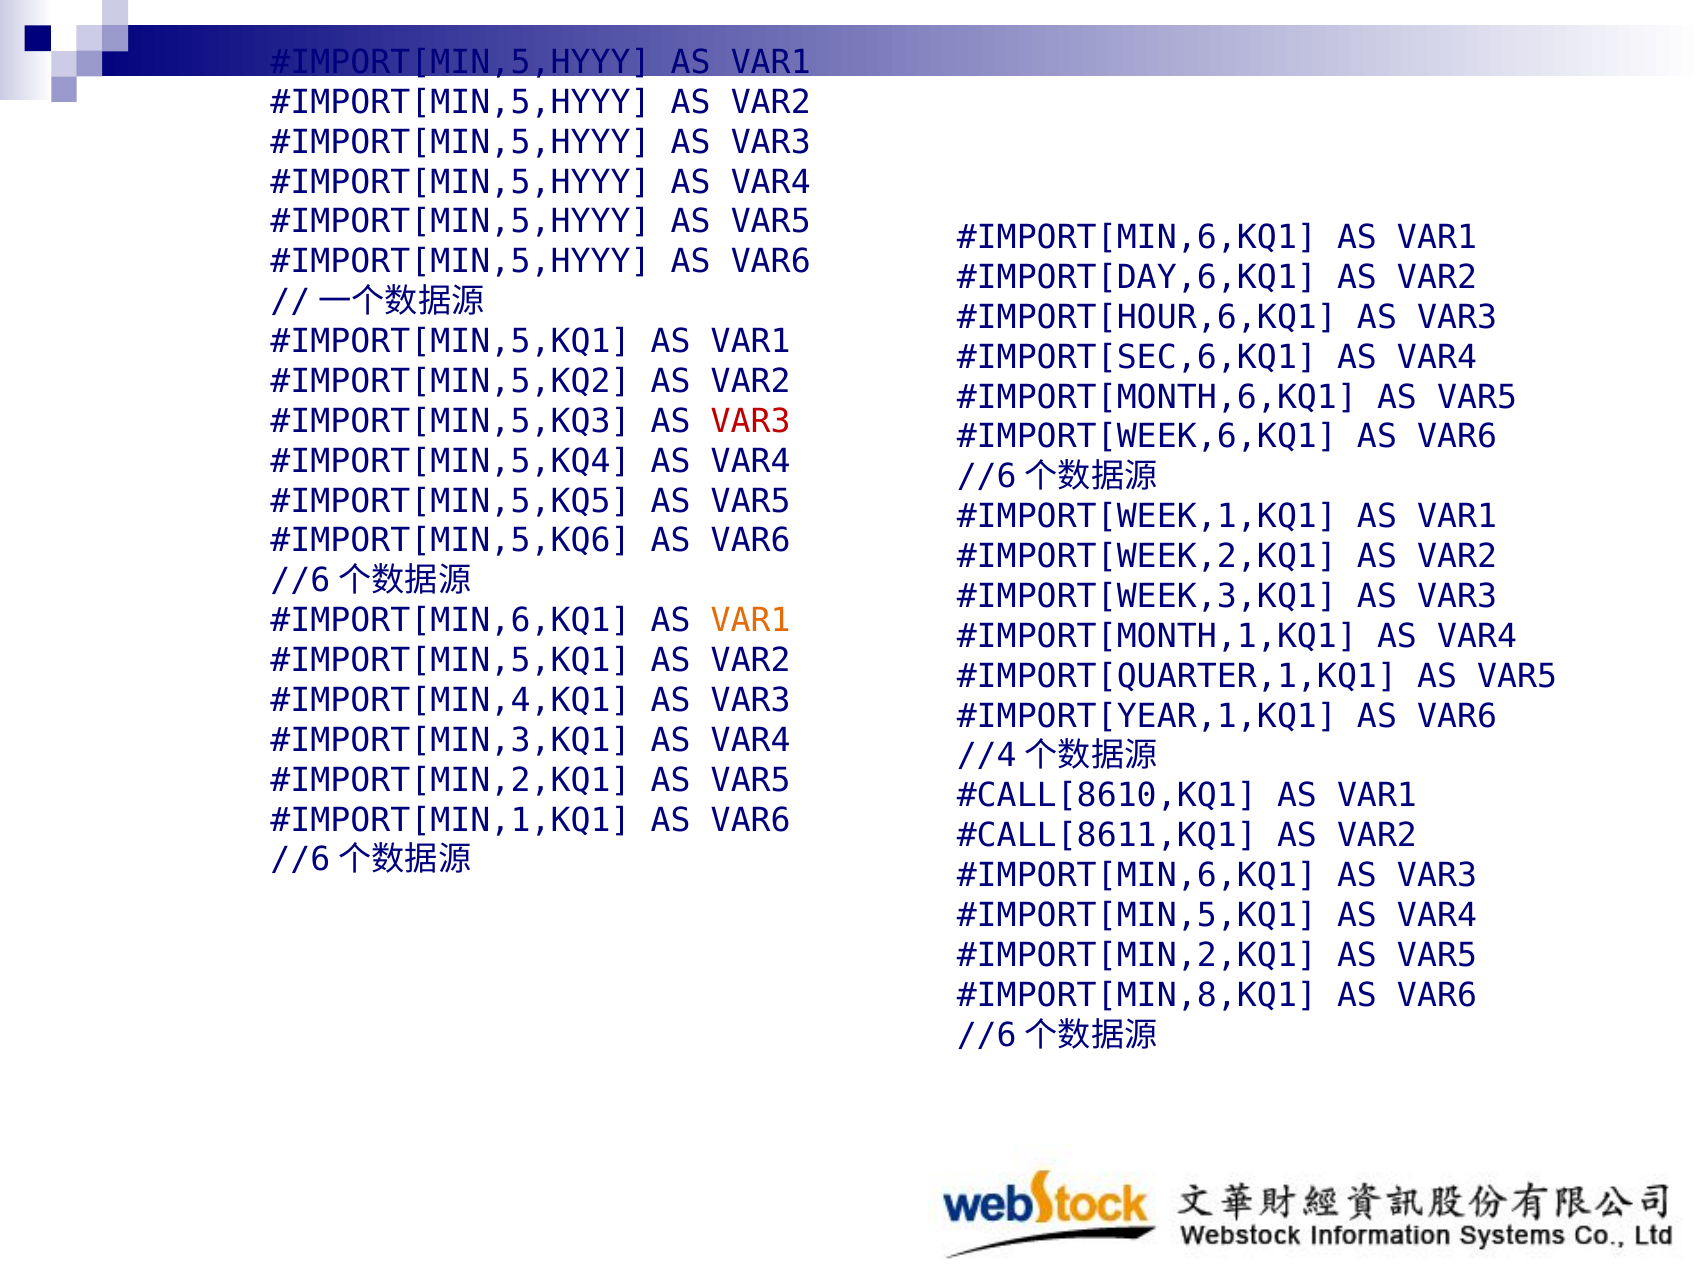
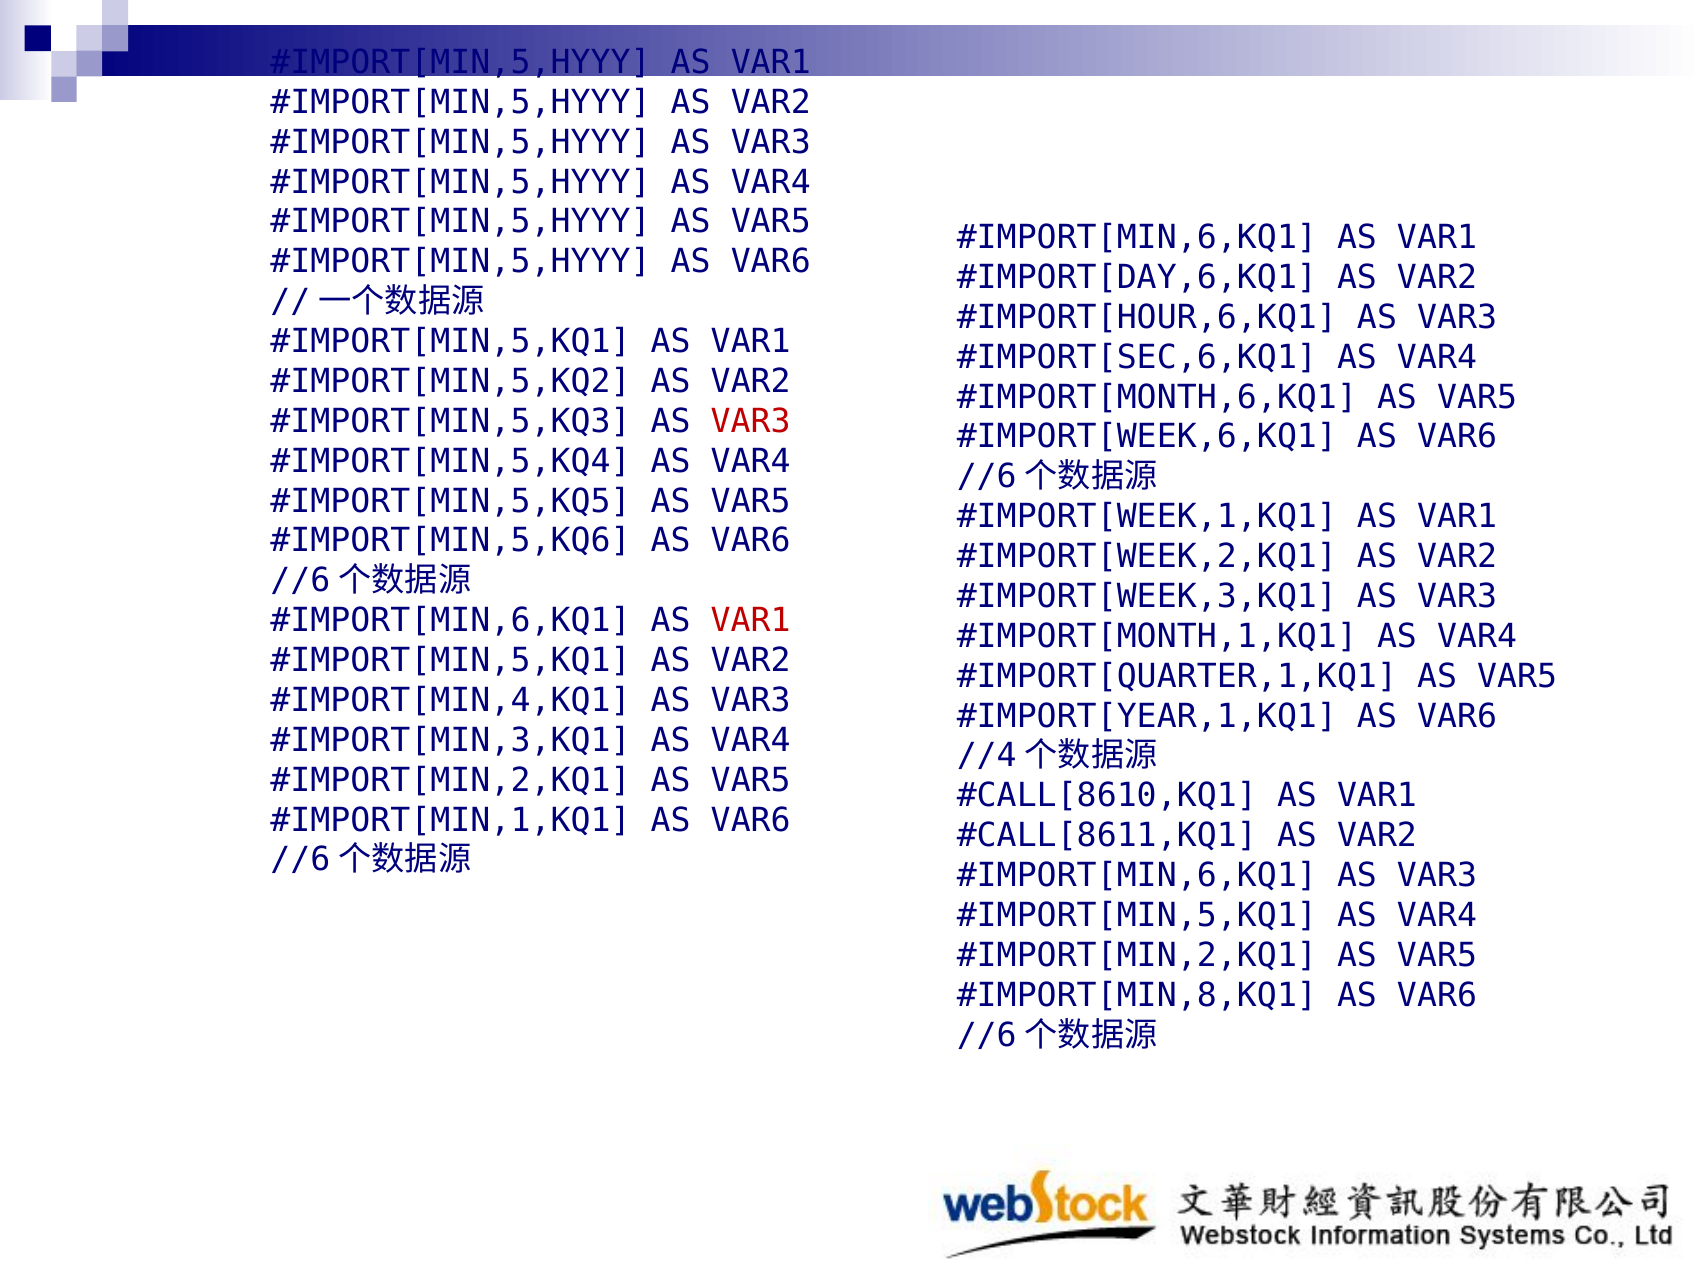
VAR1 colour: orange -> red (751, 620)
